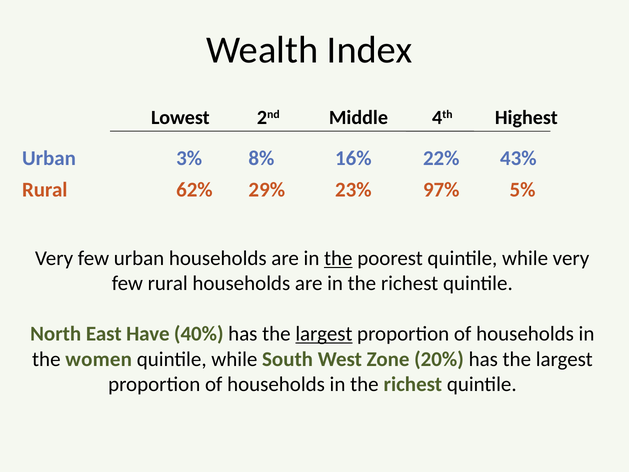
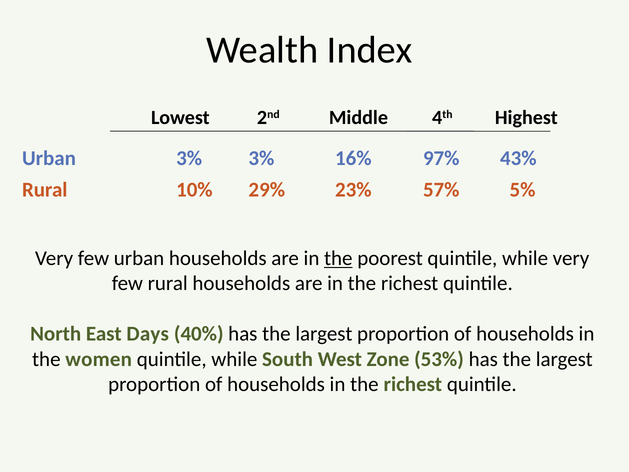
3% 8%: 8% -> 3% (261, 158)
22%: 22% -> 97% (441, 158)
62%: 62% -> 10% (194, 190)
97%: 97% -> 57% (441, 190)
Have: Have -> Days (148, 334)
largest underline: present -> none (324, 334)
20%: 20% -> 53% (439, 359)
